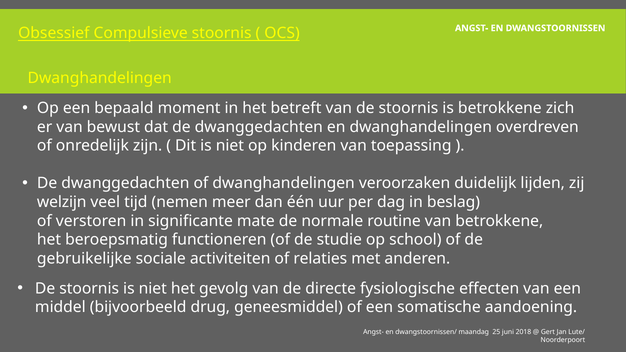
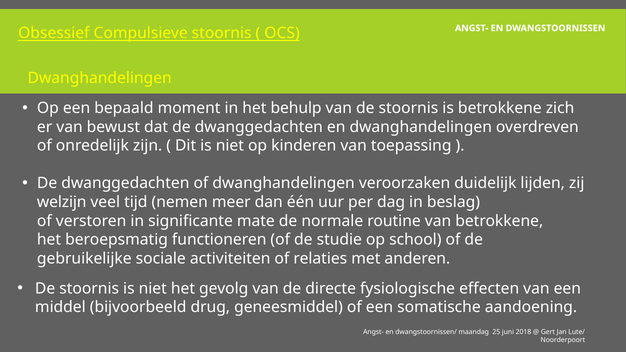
betreft: betreft -> behulp (296, 108)
